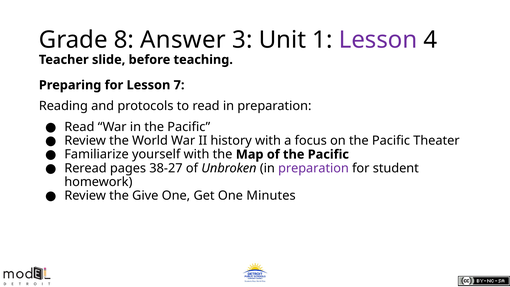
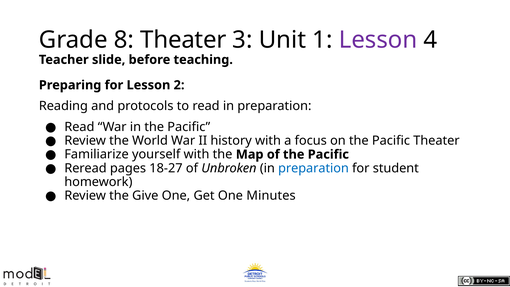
8 Answer: Answer -> Theater (183, 40)
7: 7 -> 2 (179, 85)
38-27: 38-27 -> 18-27 (166, 168)
preparation colour: purple -> blue (313, 168)
